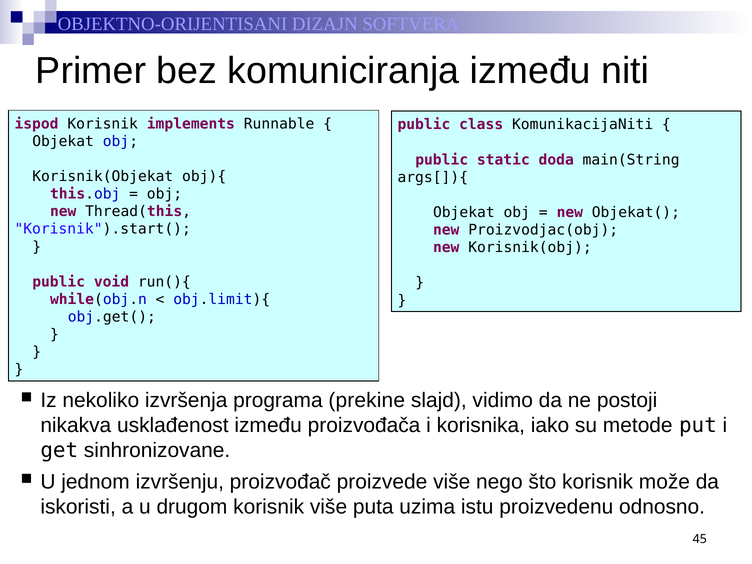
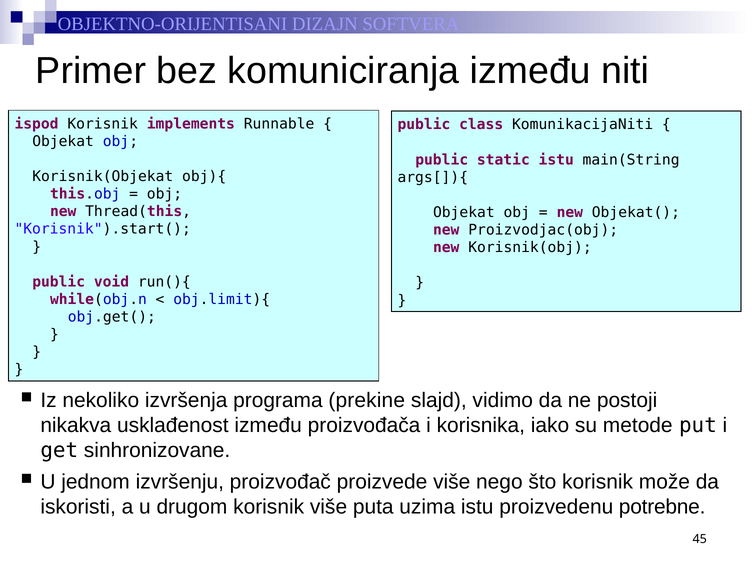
static doda: doda -> istu (556, 160)
odnosno: odnosno -> potrebne (662, 507)
